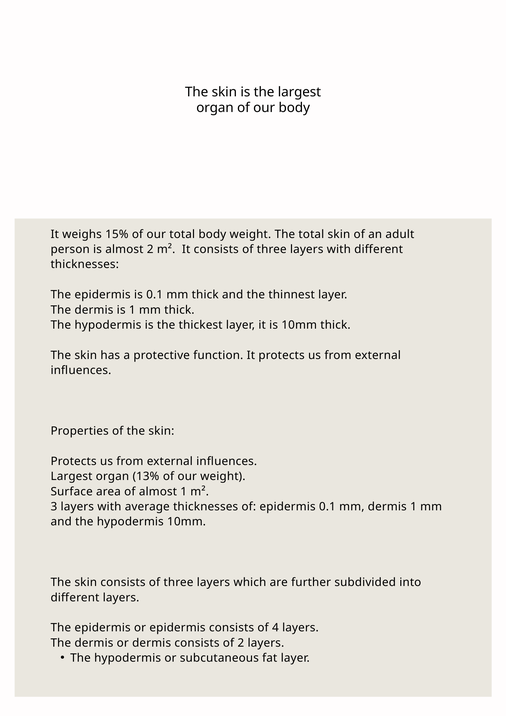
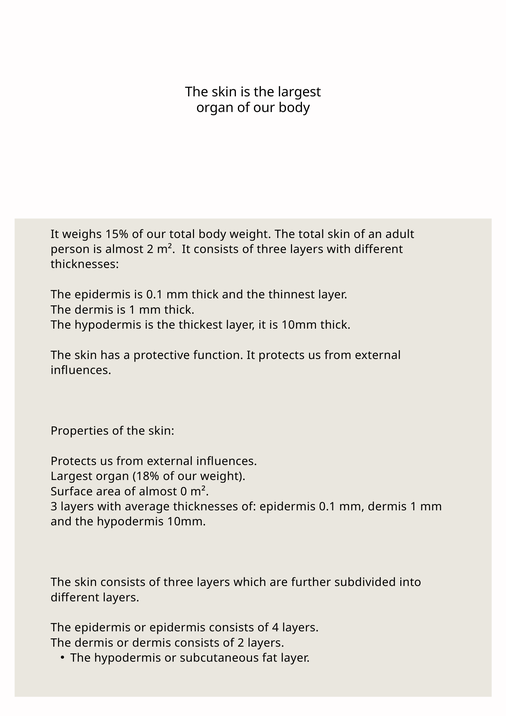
13%: 13% -> 18% (146, 476)
almost 1: 1 -> 0 (184, 492)
